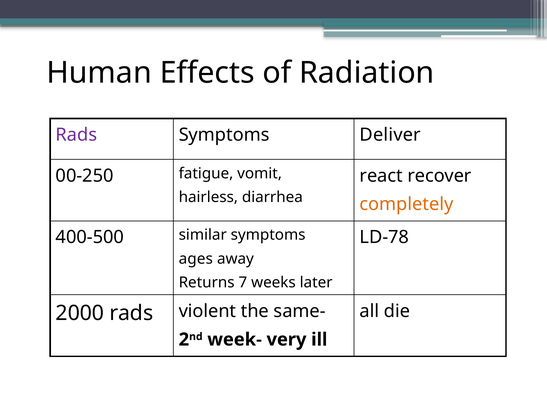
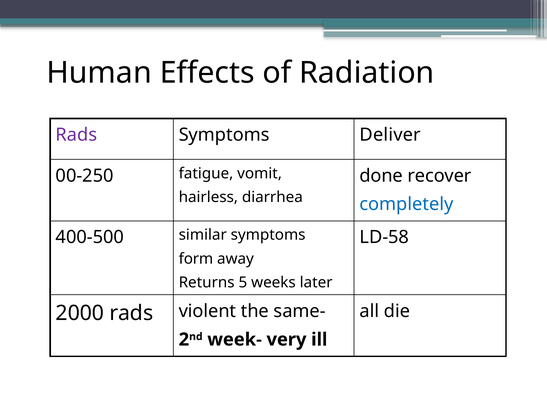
react: react -> done (381, 176)
completely colour: orange -> blue (406, 204)
LD-78: LD-78 -> LD-58 (384, 237)
ages: ages -> form (196, 259)
7: 7 -> 5 (243, 283)
